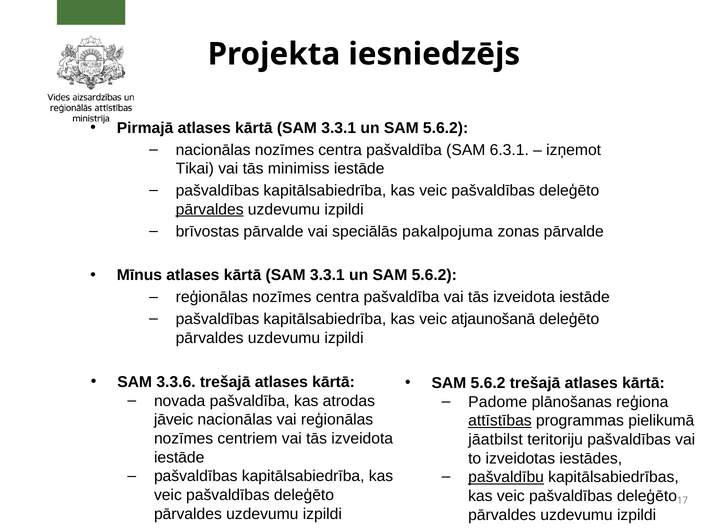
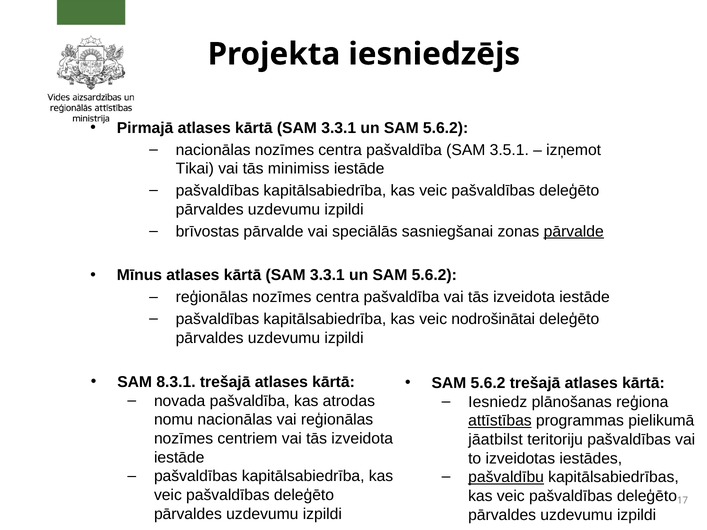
6.3.1: 6.3.1 -> 3.5.1 (509, 150)
pārvaldes underline: present -> none (210, 210)
pakalpojuma: pakalpojuma -> sasniegšanai (448, 231)
pārvalde underline: none -> present (574, 231)
atjaunošanā: atjaunošanā -> nodrošinātai (493, 319)
3.3.6: 3.3.6 -> 8.3.1 (176, 382)
Padome: Padome -> Iesniedz (498, 402)
jāveic: jāveic -> nomu (174, 420)
